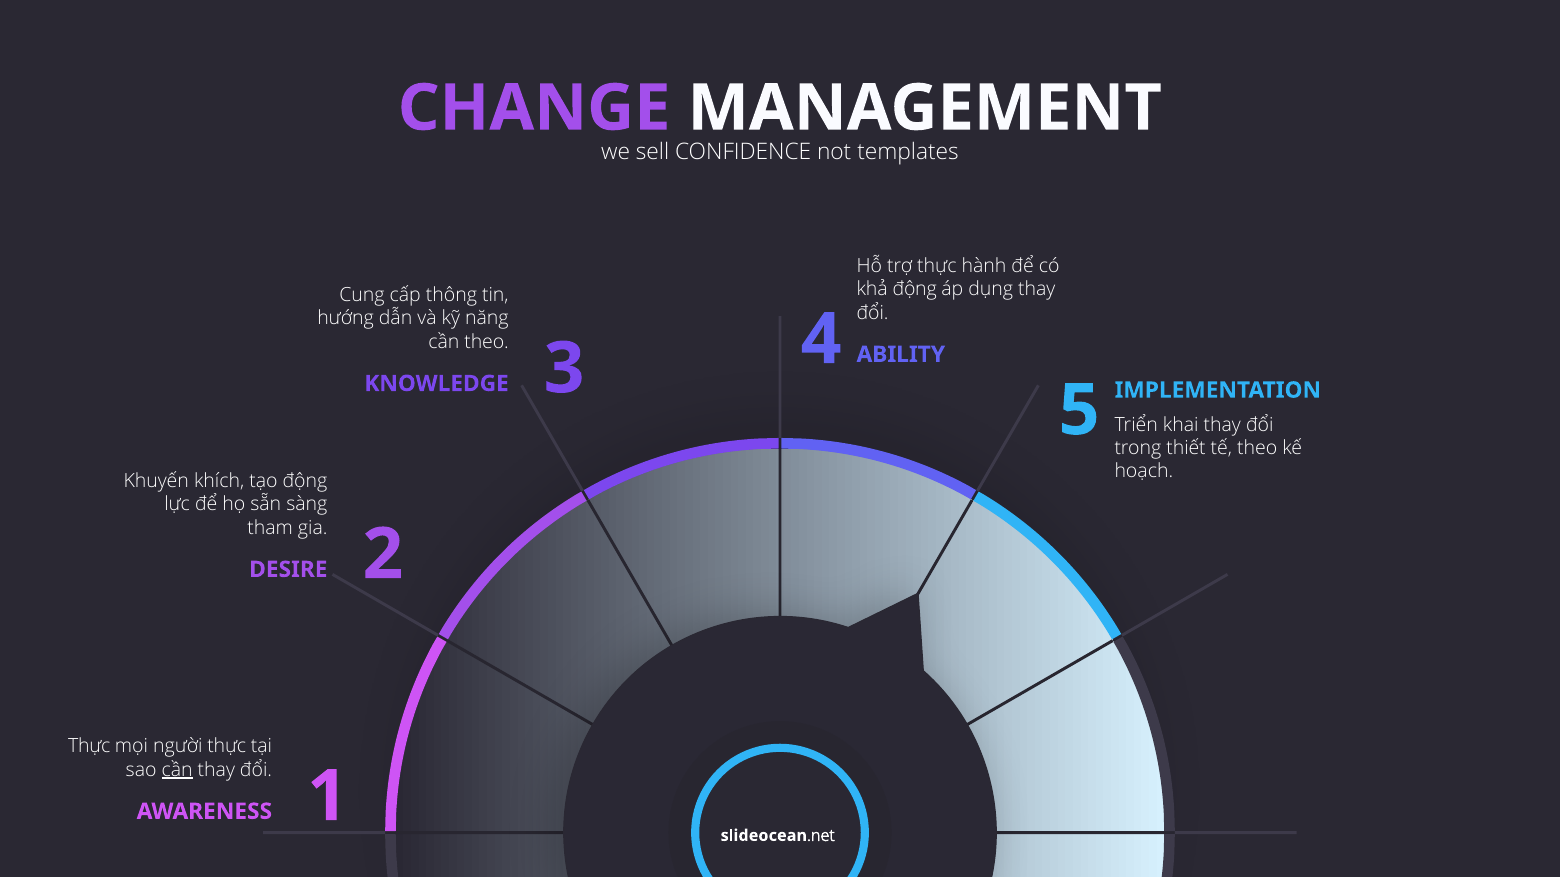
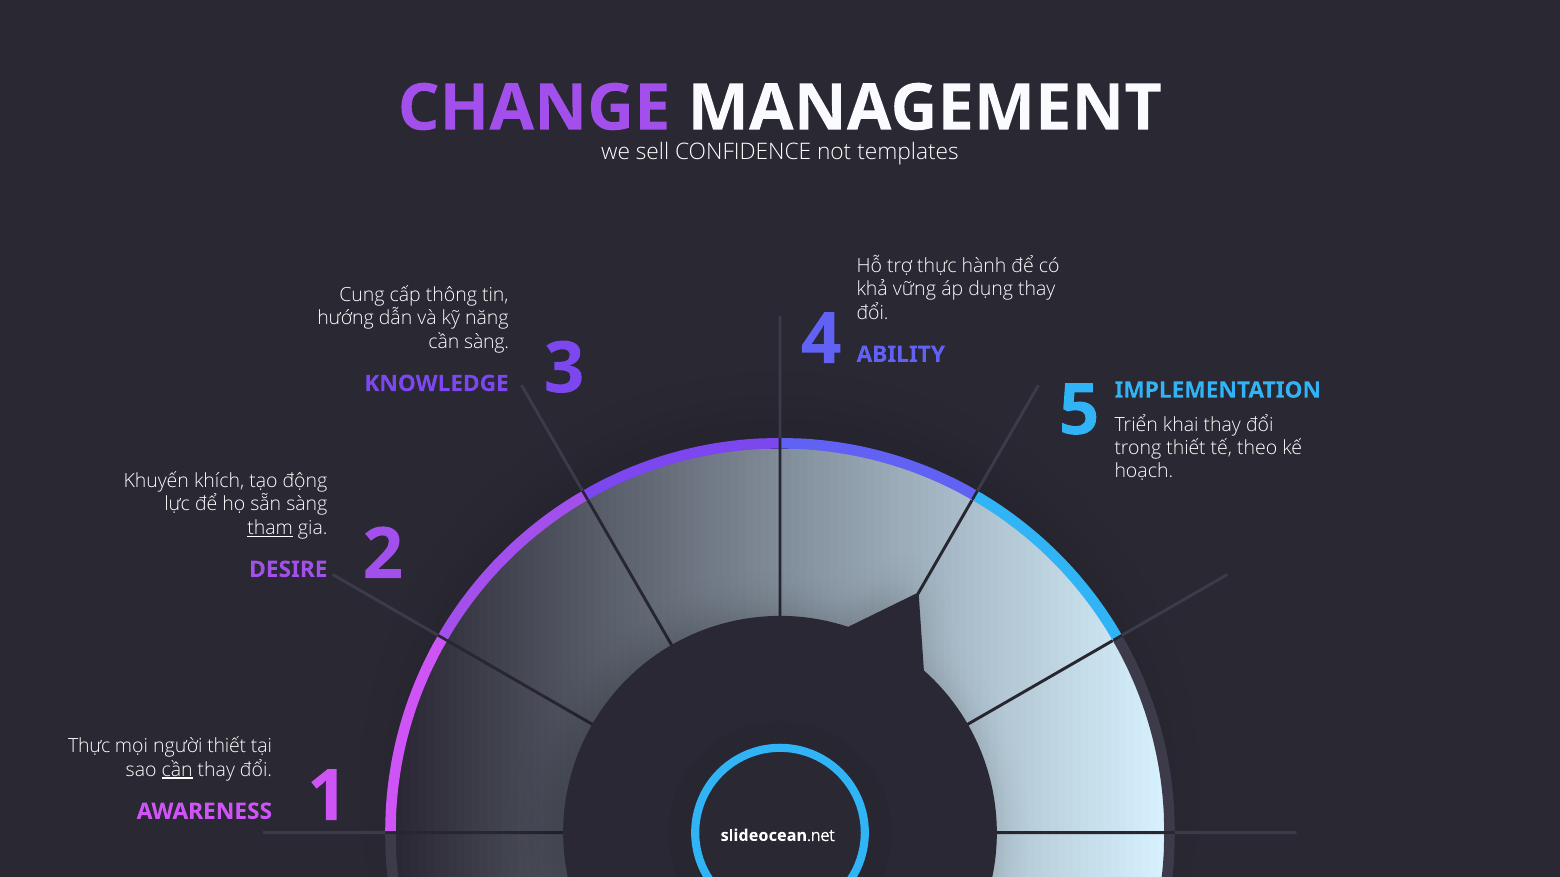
khả động: động -> vững (914, 290)
cần theo: theo -> sàng (487, 342)
tham underline: none -> present (270, 528)
người thực: thực -> thiết (227, 747)
